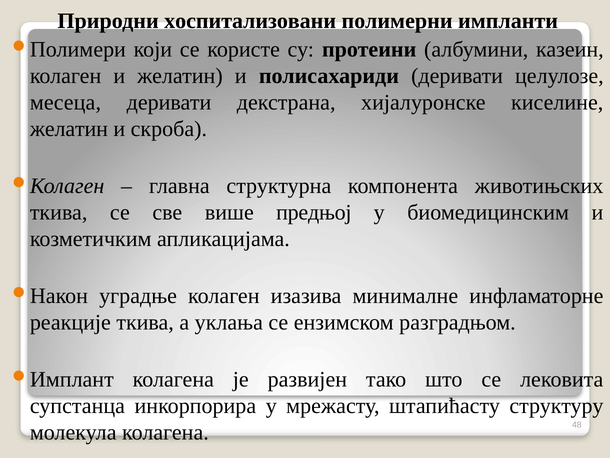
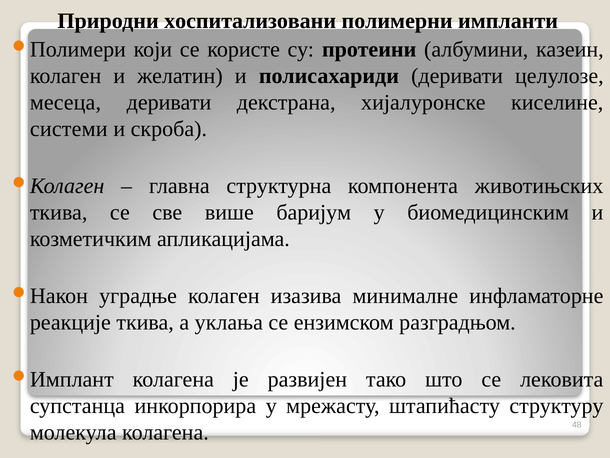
желатин: желатин -> системи (69, 129)
предњој: предњој -> баријум (314, 212)
